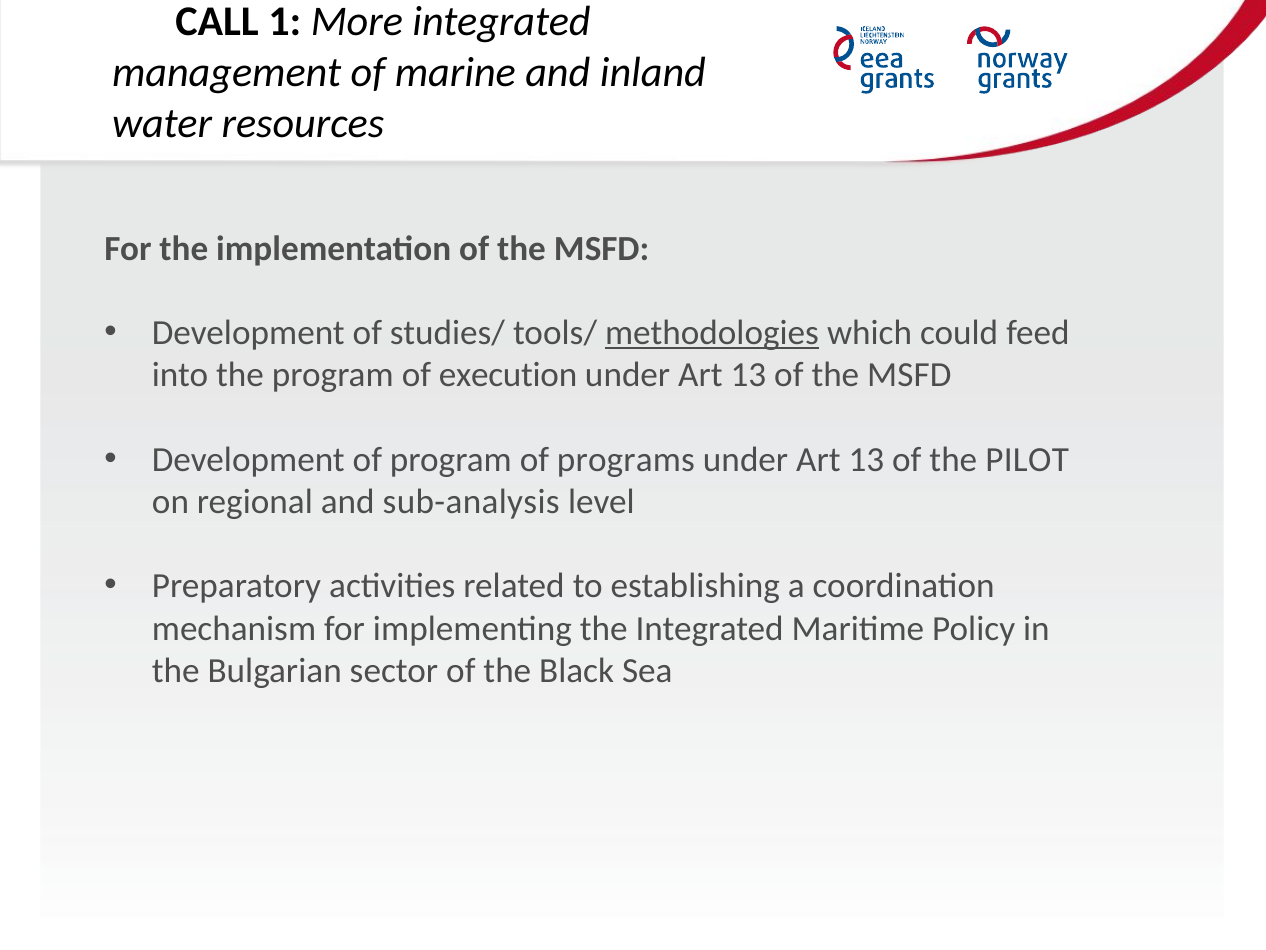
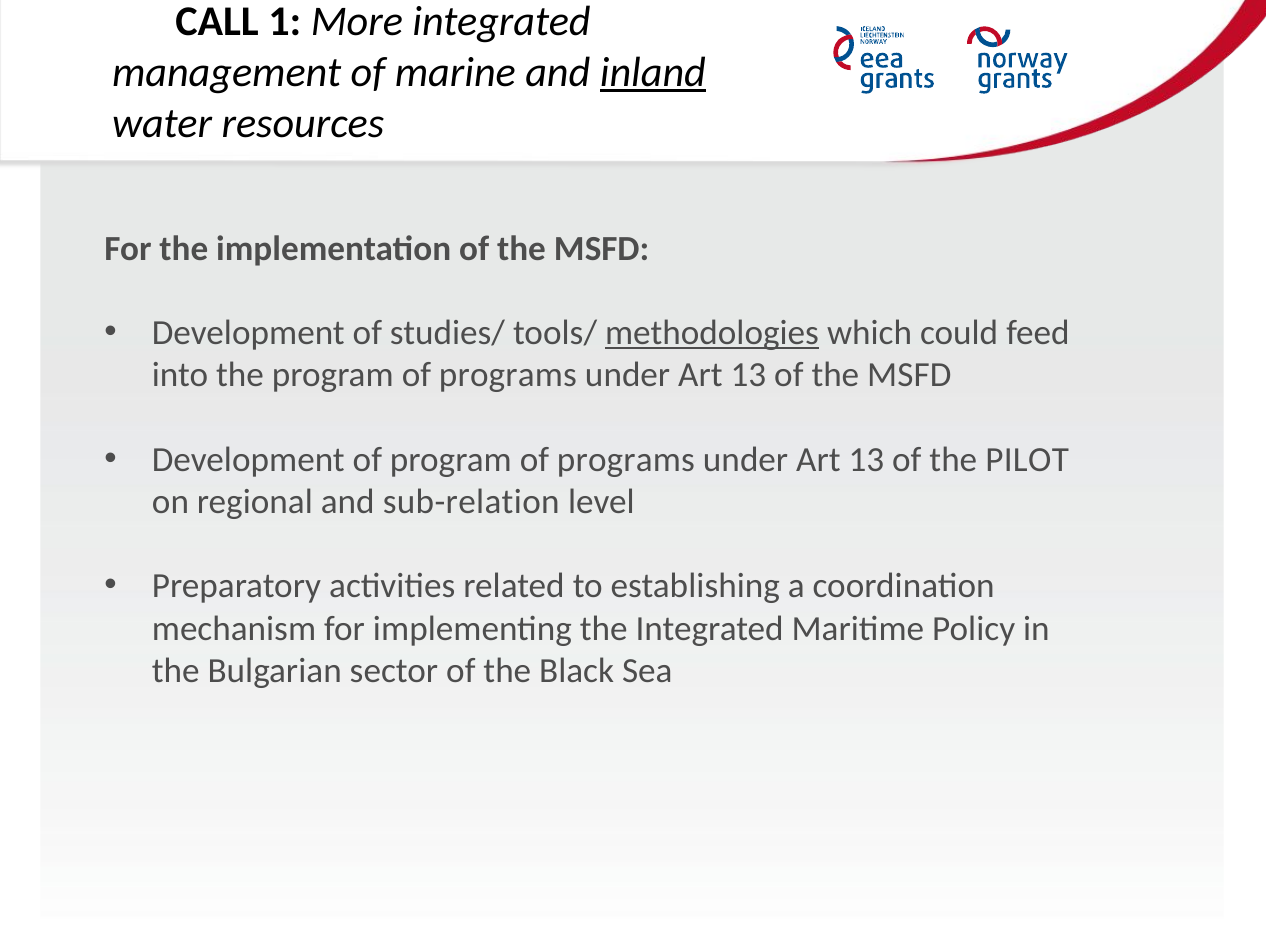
inland underline: none -> present (653, 72)
the program of execution: execution -> programs (508, 375)
sub-analysis: sub-analysis -> sub-relation (471, 502)
